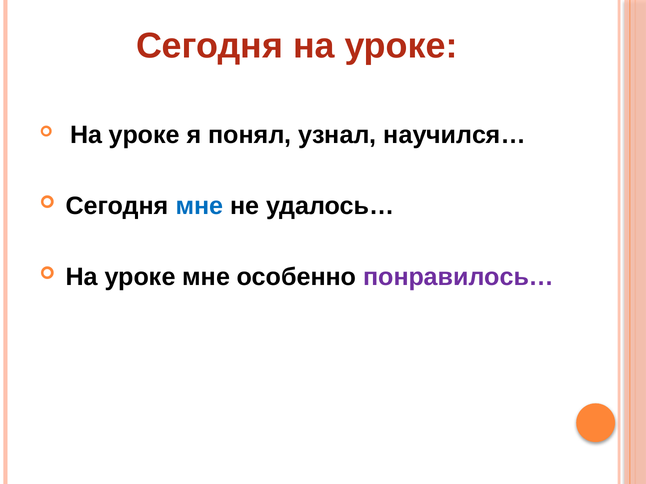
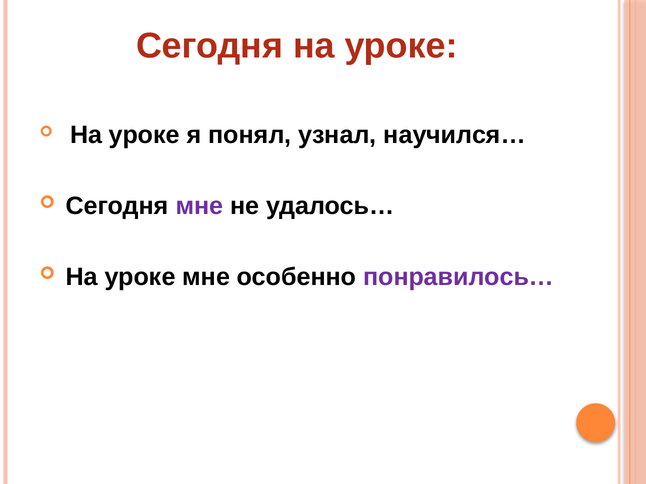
мне colour: blue -> purple (199, 206)
